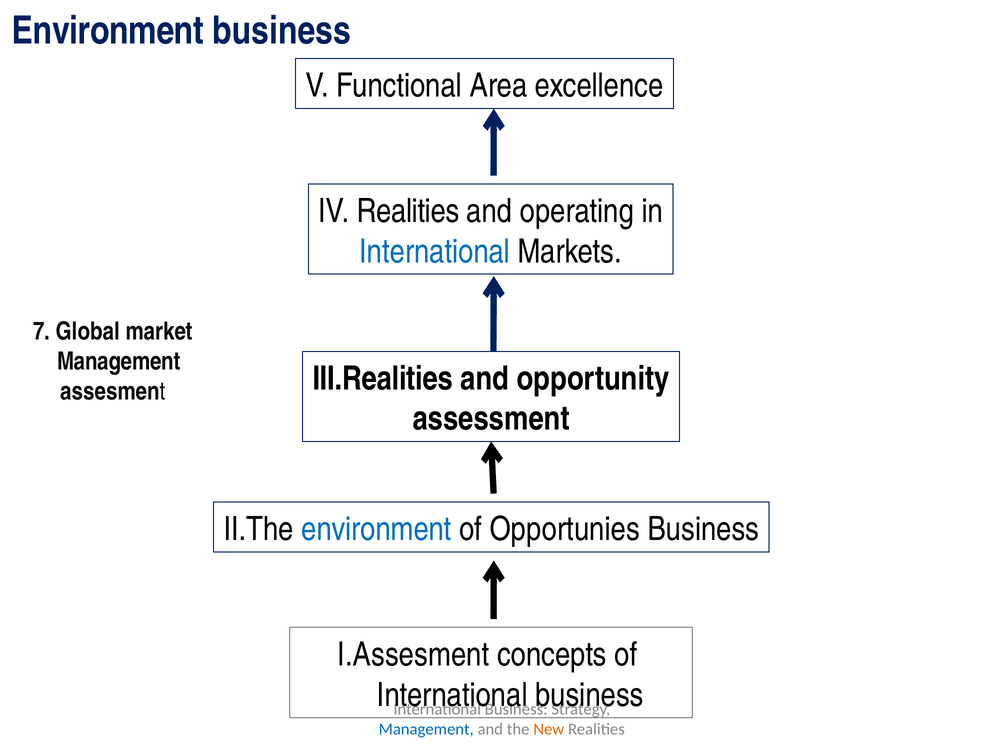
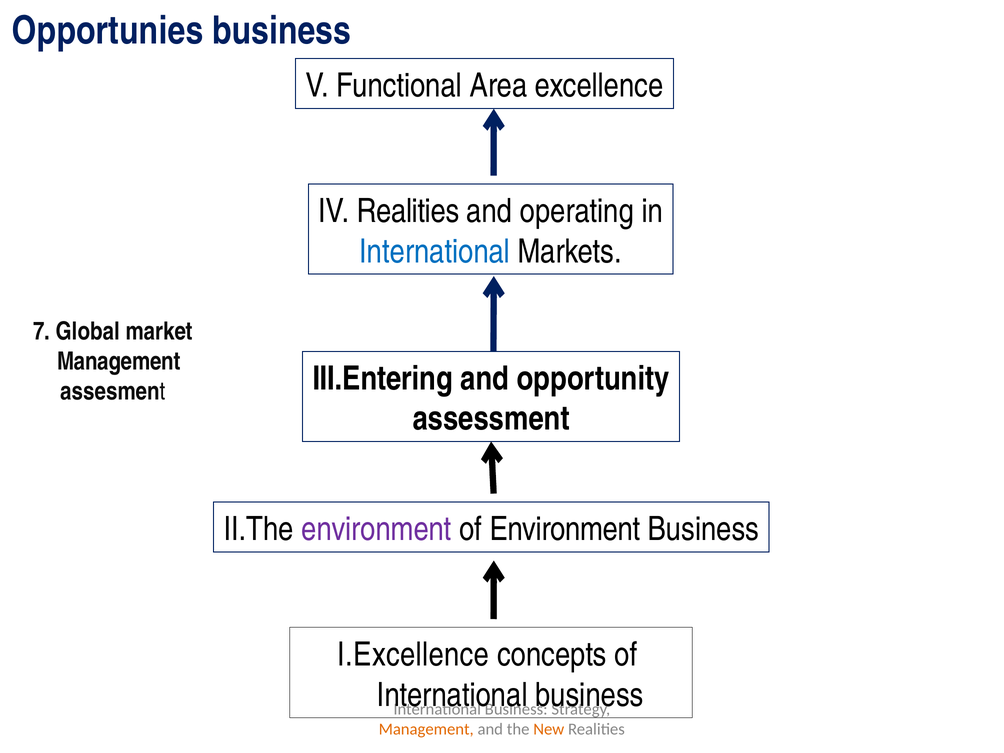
Environment: Environment -> Opportunies (108, 31)
III.Realities: III.Realities -> III.Entering (383, 379)
environment colour: blue -> purple (376, 529)
of Opportunies: Opportunies -> Environment (565, 529)
I.Assesment: I.Assesment -> I.Excellence (413, 655)
Management colour: blue -> orange (426, 729)
